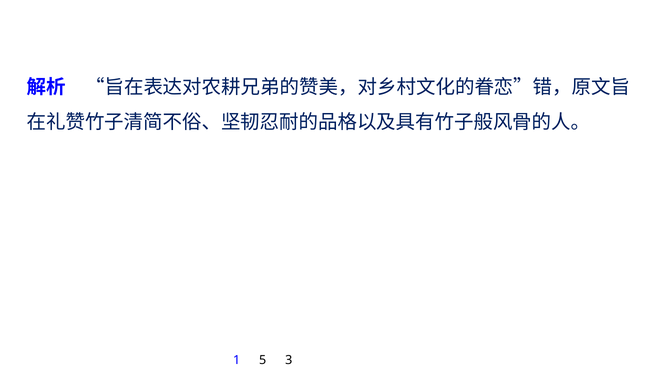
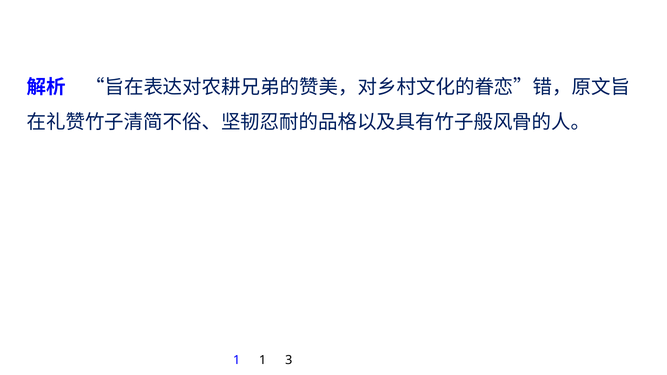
1 5: 5 -> 1 (263, 361)
